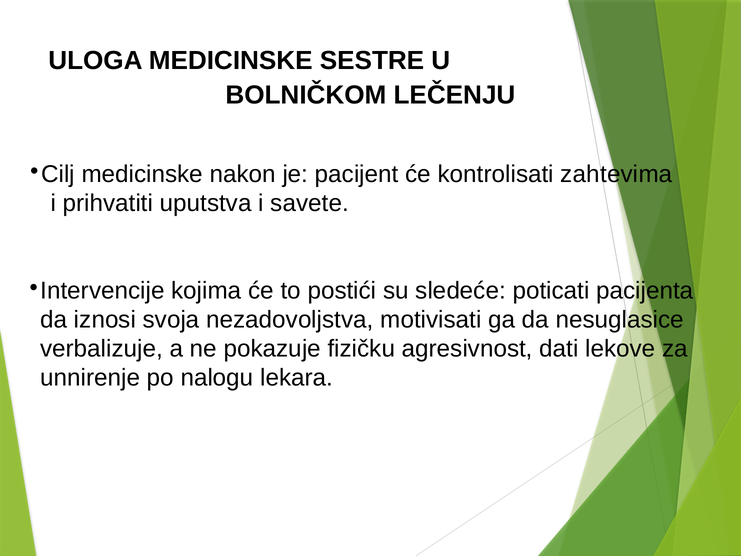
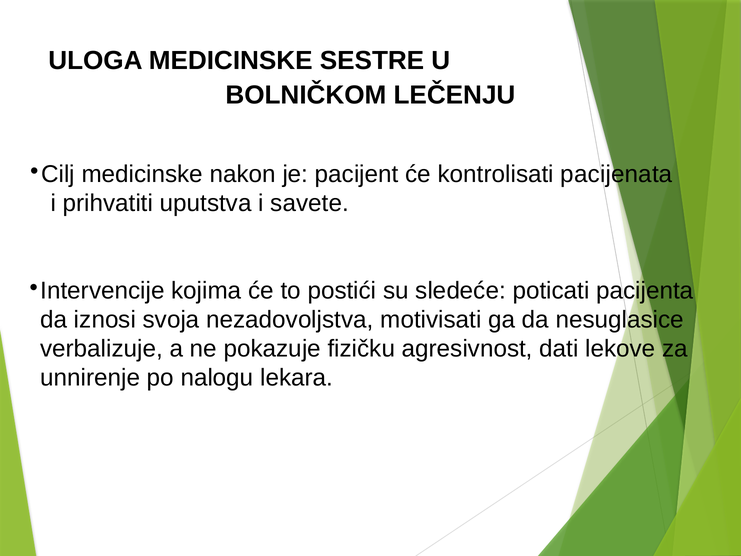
zahtevima: zahtevima -> pacijenata (616, 174)
